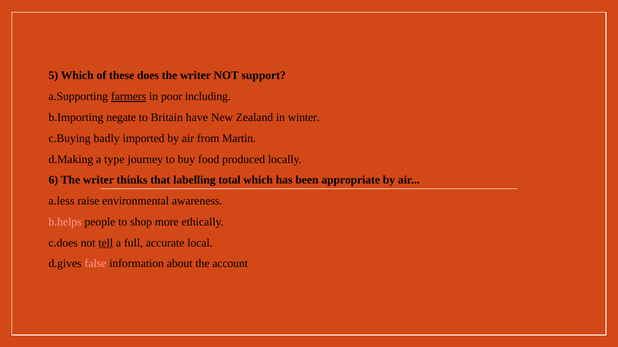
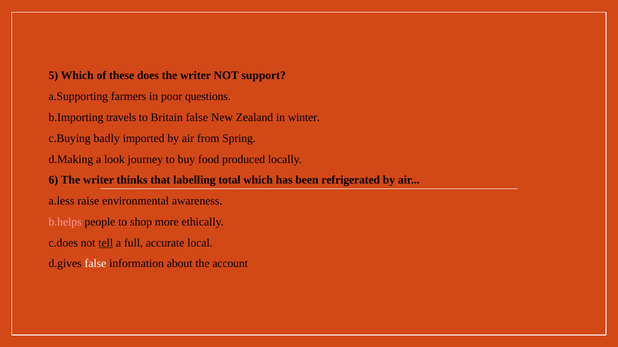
farmers underline: present -> none (129, 97)
including: including -> questions (208, 97)
negate: negate -> travels (121, 118)
Britain have: have -> false (197, 118)
Martin: Martin -> Spring (239, 139)
type: type -> look (114, 159)
appropriate: appropriate -> refrigerated (351, 180)
false colour: pink -> white (95, 264)
